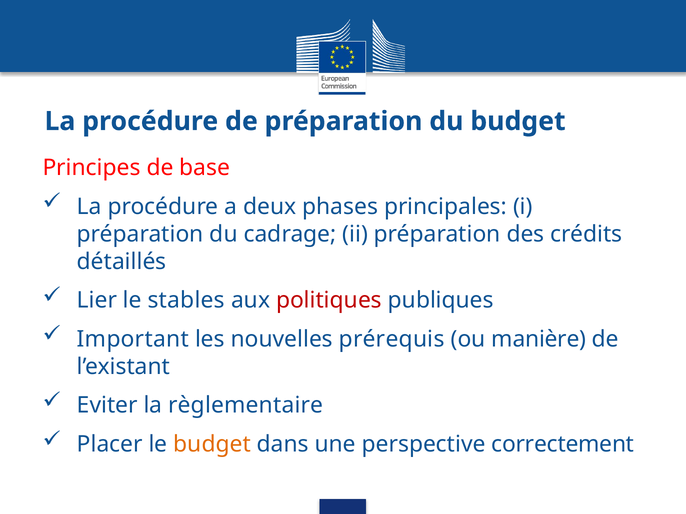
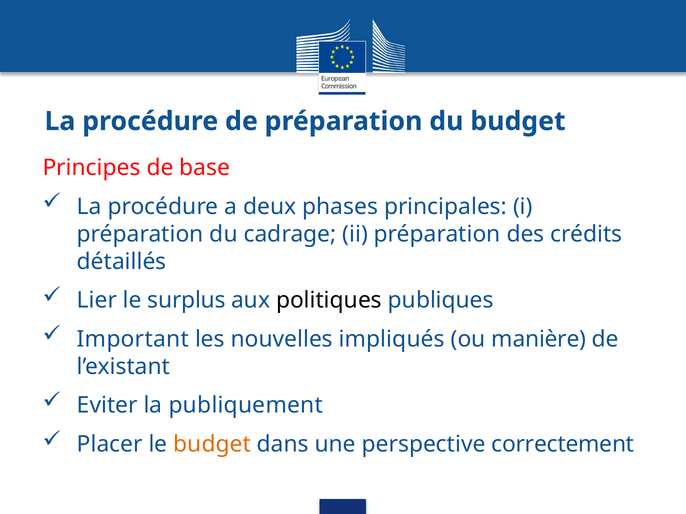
stables: stables -> surplus (187, 301)
politiques colour: red -> black (329, 301)
prérequis: prérequis -> impliqués (392, 339)
règlementaire: règlementaire -> publiquement (246, 406)
